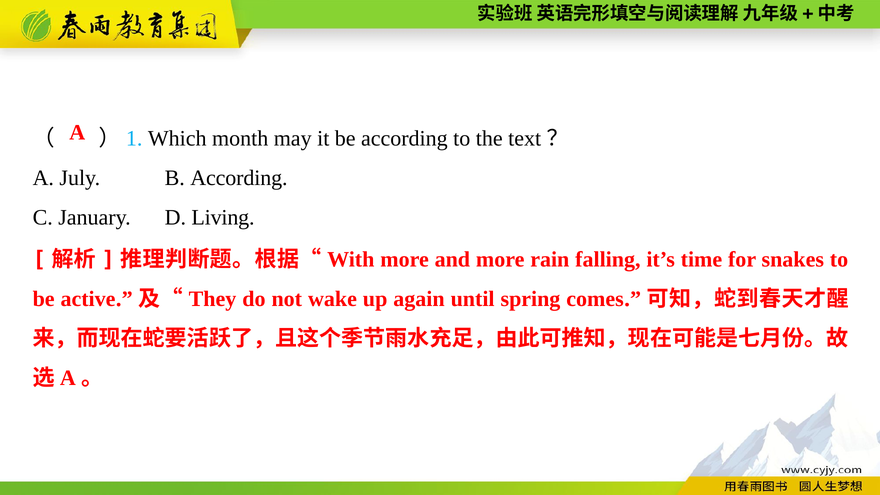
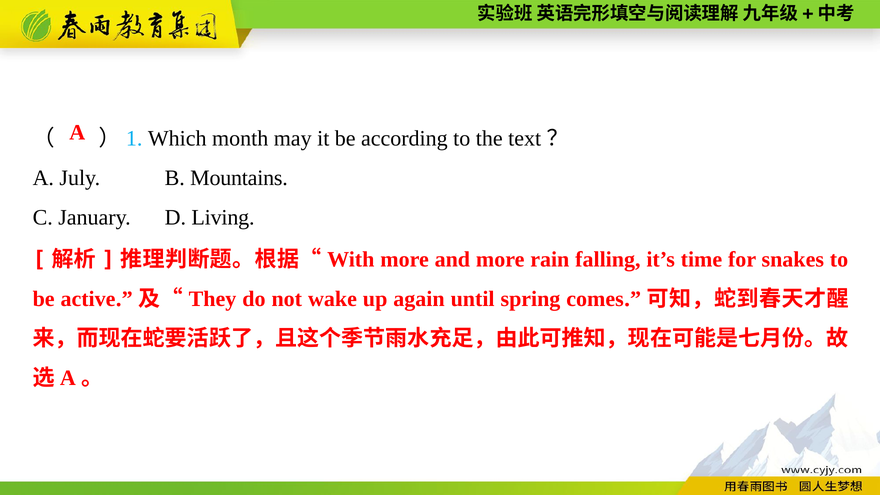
B According: According -> Mountains (239, 178)
